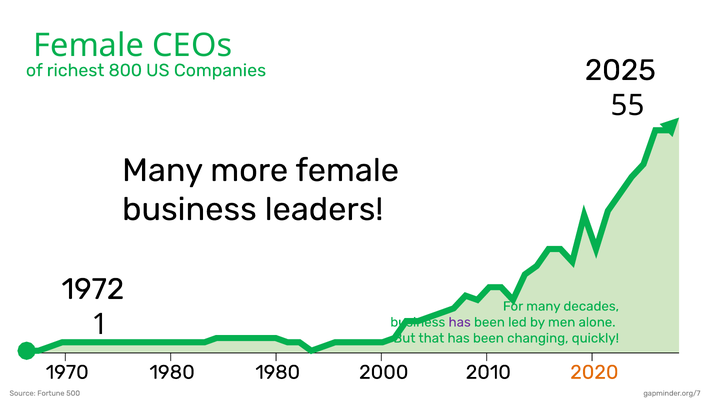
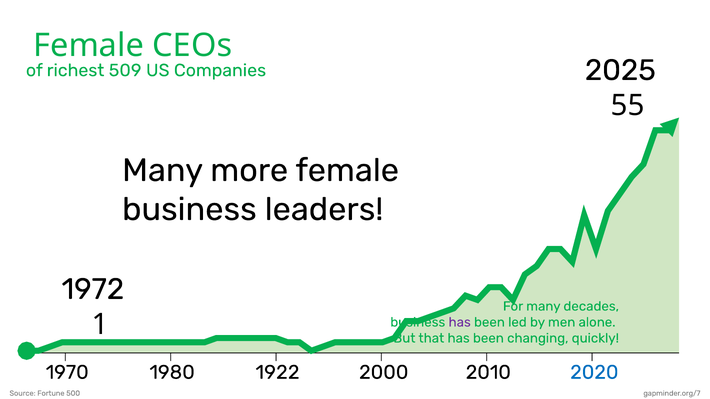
800: 800 -> 509 (125, 70)
1980 1980: 1980 -> 1922 (278, 373)
2020 colour: orange -> blue (594, 373)
